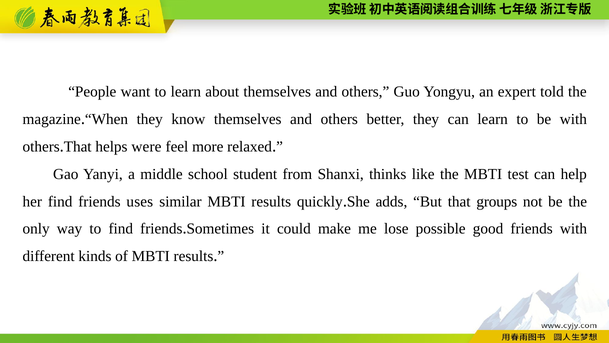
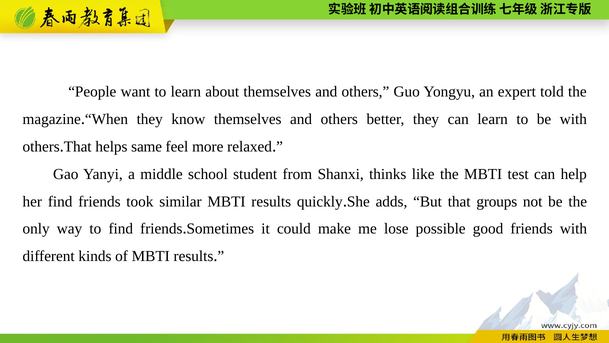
were: were -> same (147, 146)
uses: uses -> took (140, 201)
